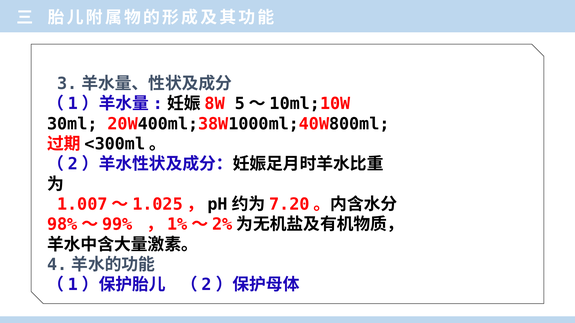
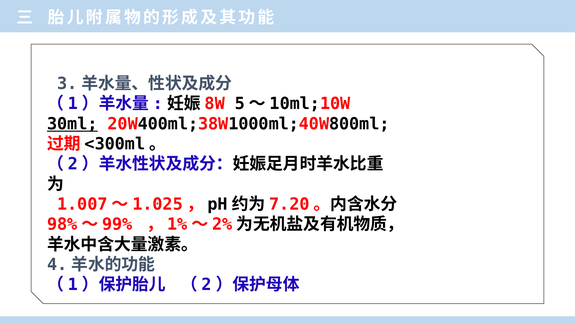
30ml underline: none -> present (72, 124)
